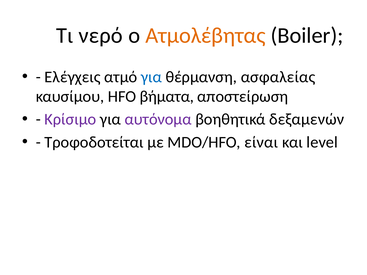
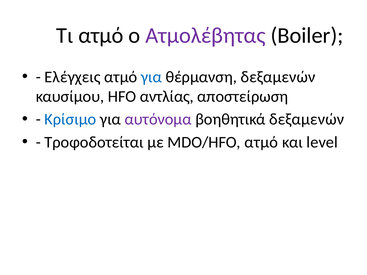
νερό: νερό -> ατμό (101, 36)
Ατμολέβητας colour: orange -> purple (205, 36)
θέρμανση ασφαλείας: ασφαλείας -> δεξαμενών (278, 77)
βήματα: βήματα -> αντλίας (167, 97)
Κρίσιμο colour: purple -> blue (70, 119)
MDO/HFO είναι: είναι -> ατμό (261, 142)
